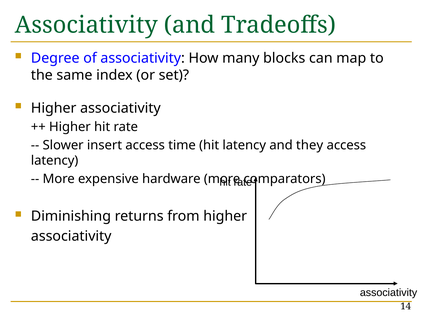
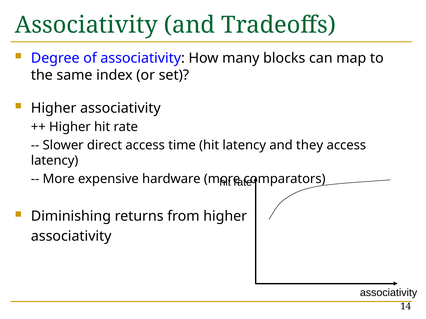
insert: insert -> direct (104, 145)
